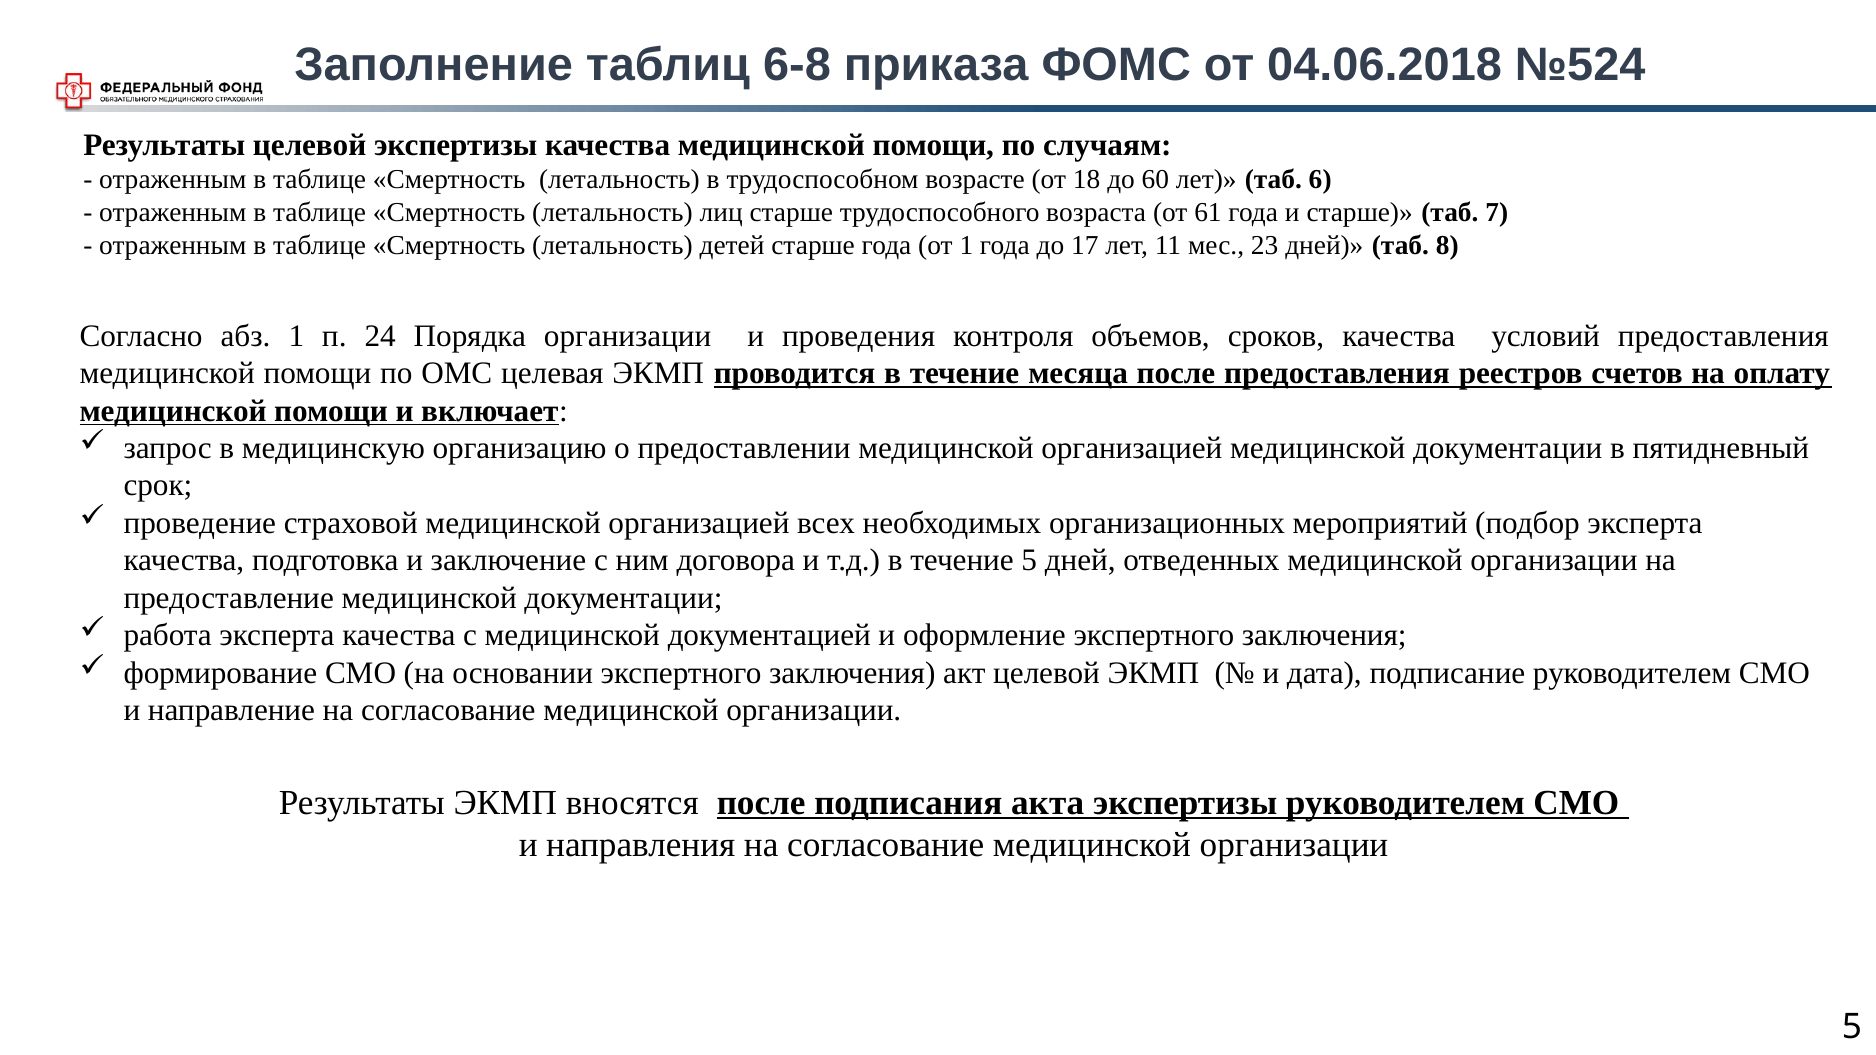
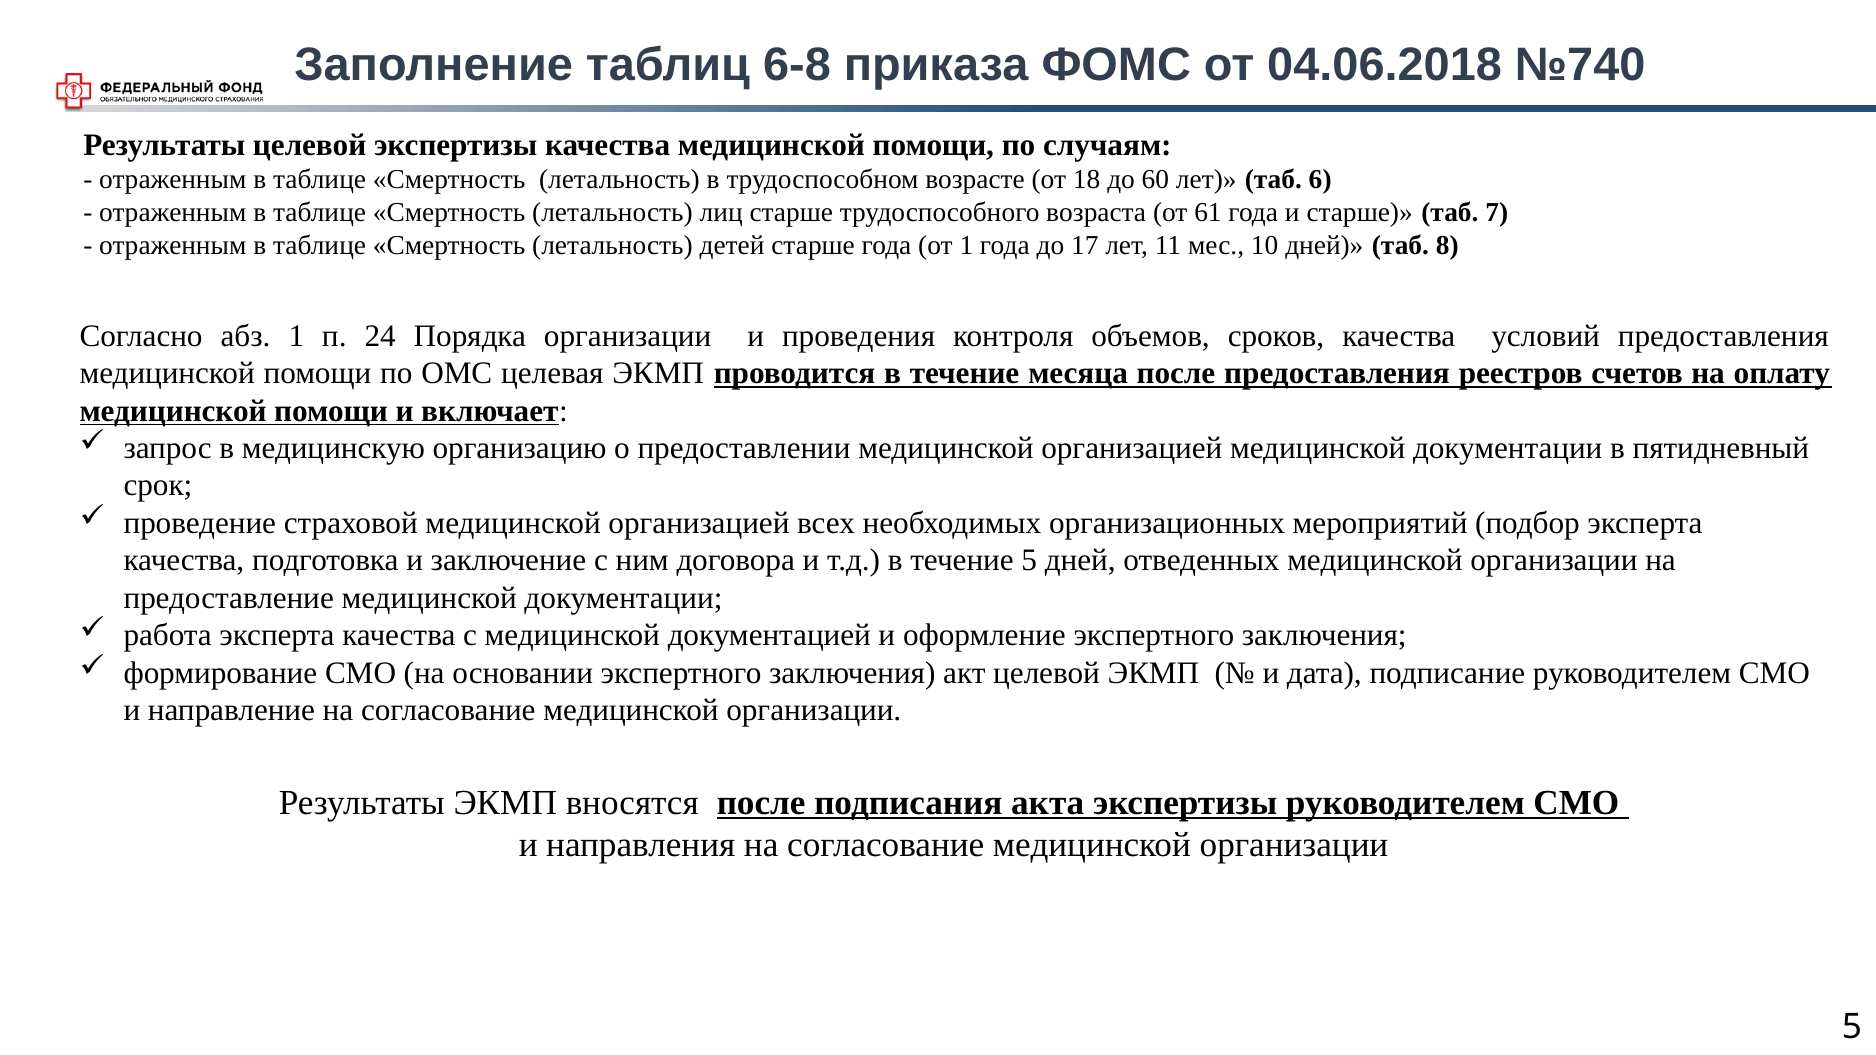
№524: №524 -> №740 (1580, 65)
23: 23 -> 10 (1265, 245)
